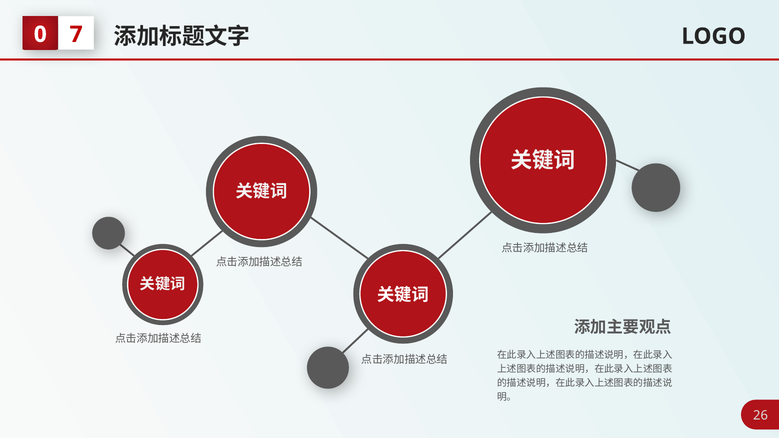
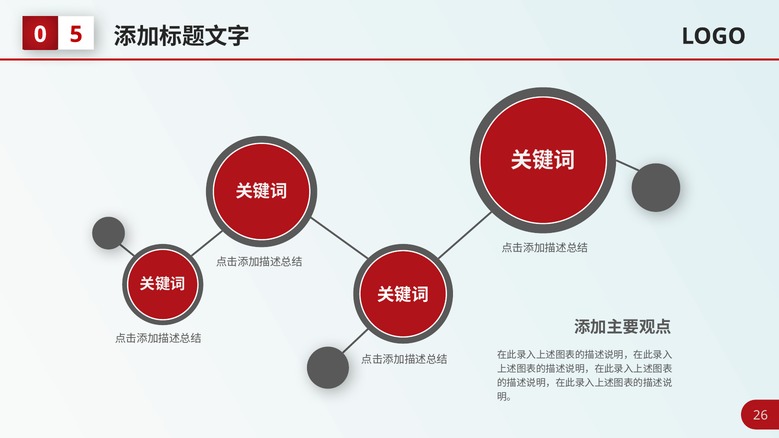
7: 7 -> 5 (76, 34)
